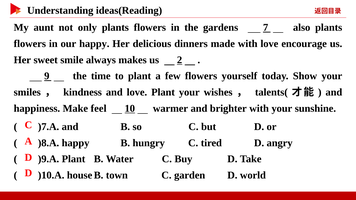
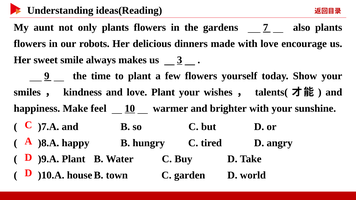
our happy: happy -> robots (94, 44)
2: 2 -> 3 (180, 60)
